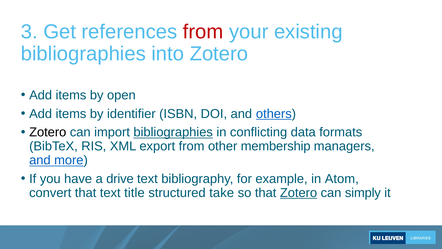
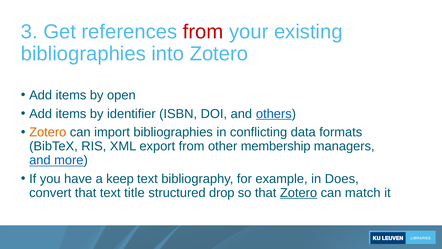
Zotero colour: black -> orange (48, 132)
bibliographies underline: present -> none (173, 132)
drive: drive -> keep (120, 179)
Atom: Atom -> Does (342, 179)
take: take -> drop (222, 192)
simply: simply -> match (363, 192)
